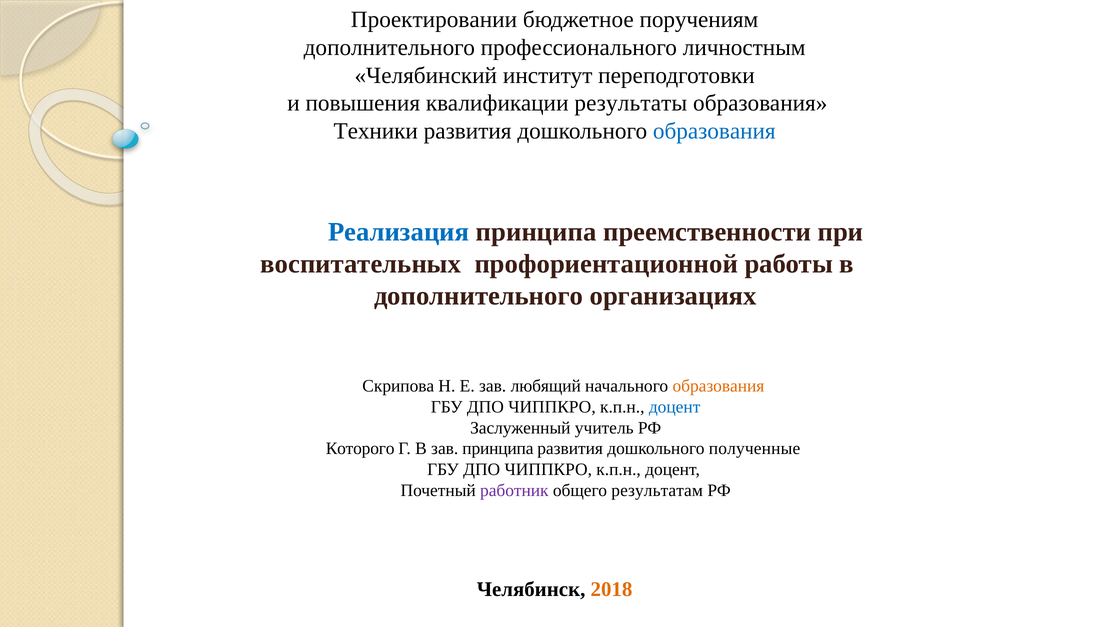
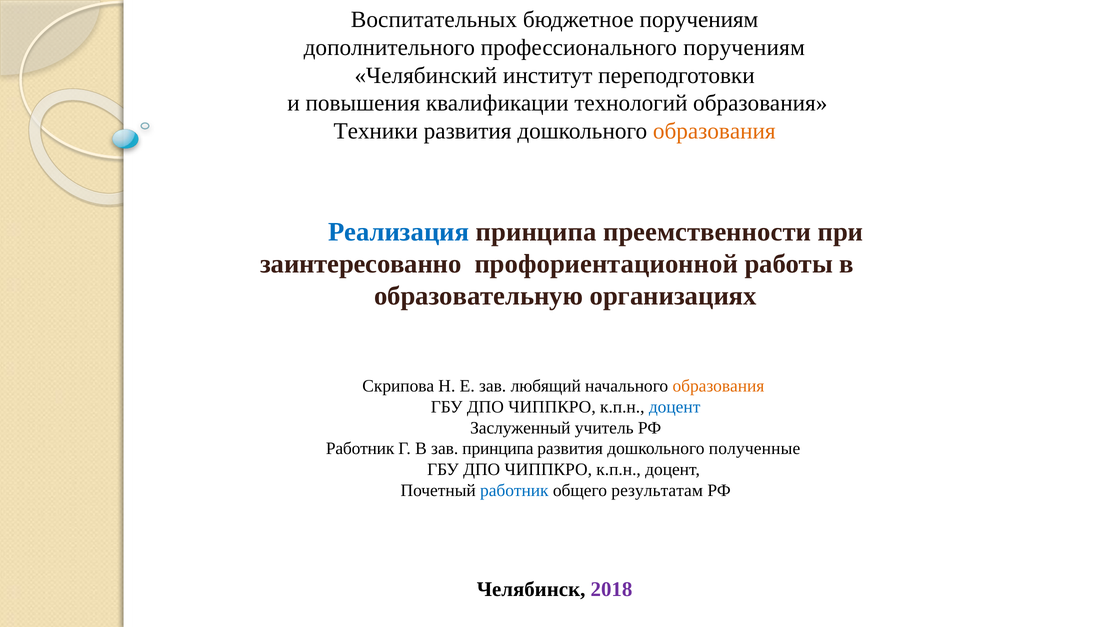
Проектировании: Проектировании -> Воспитательных (434, 20)
профессионального личностным: личностным -> поручениям (744, 48)
результаты: результаты -> технологий (631, 103)
образования colour: blue -> orange (714, 131)
воспитательных: воспитательных -> заинтересованно (361, 264)
дополнительного: дополнительного -> образовательную (479, 296)
Которого: Которого -> Работник (360, 449)
работник colour: purple -> blue (514, 491)
2018 colour: orange -> purple (611, 589)
